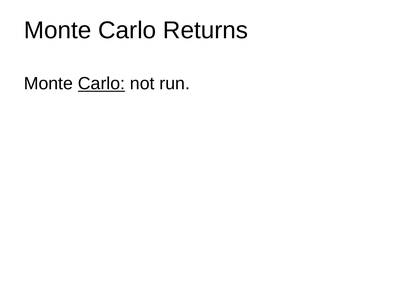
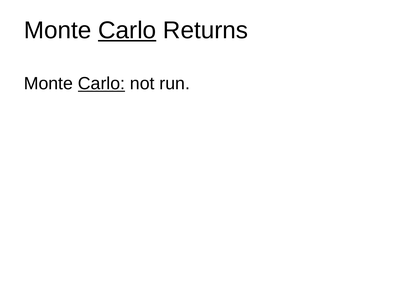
Carlo underline: none -> present (127, 30)
